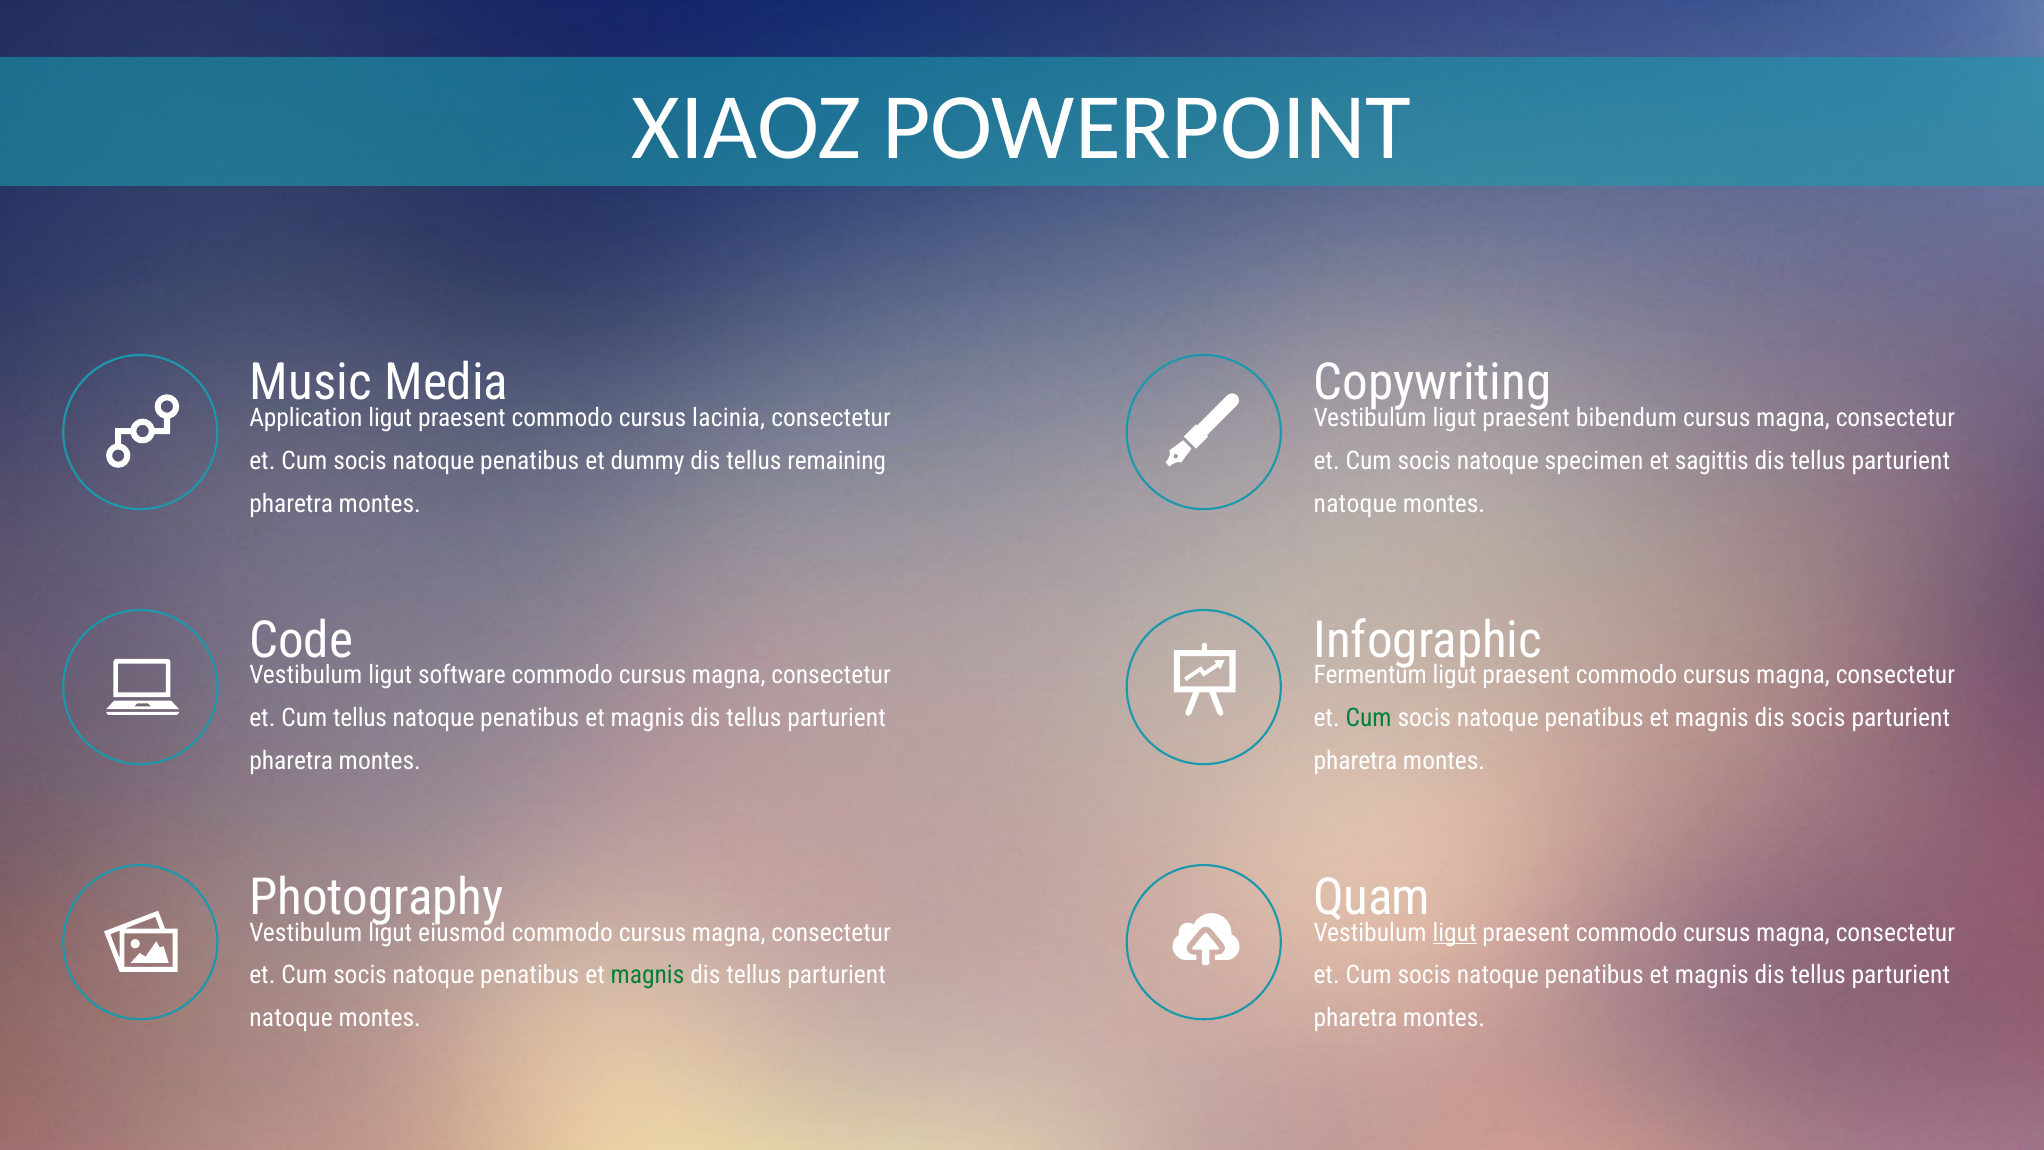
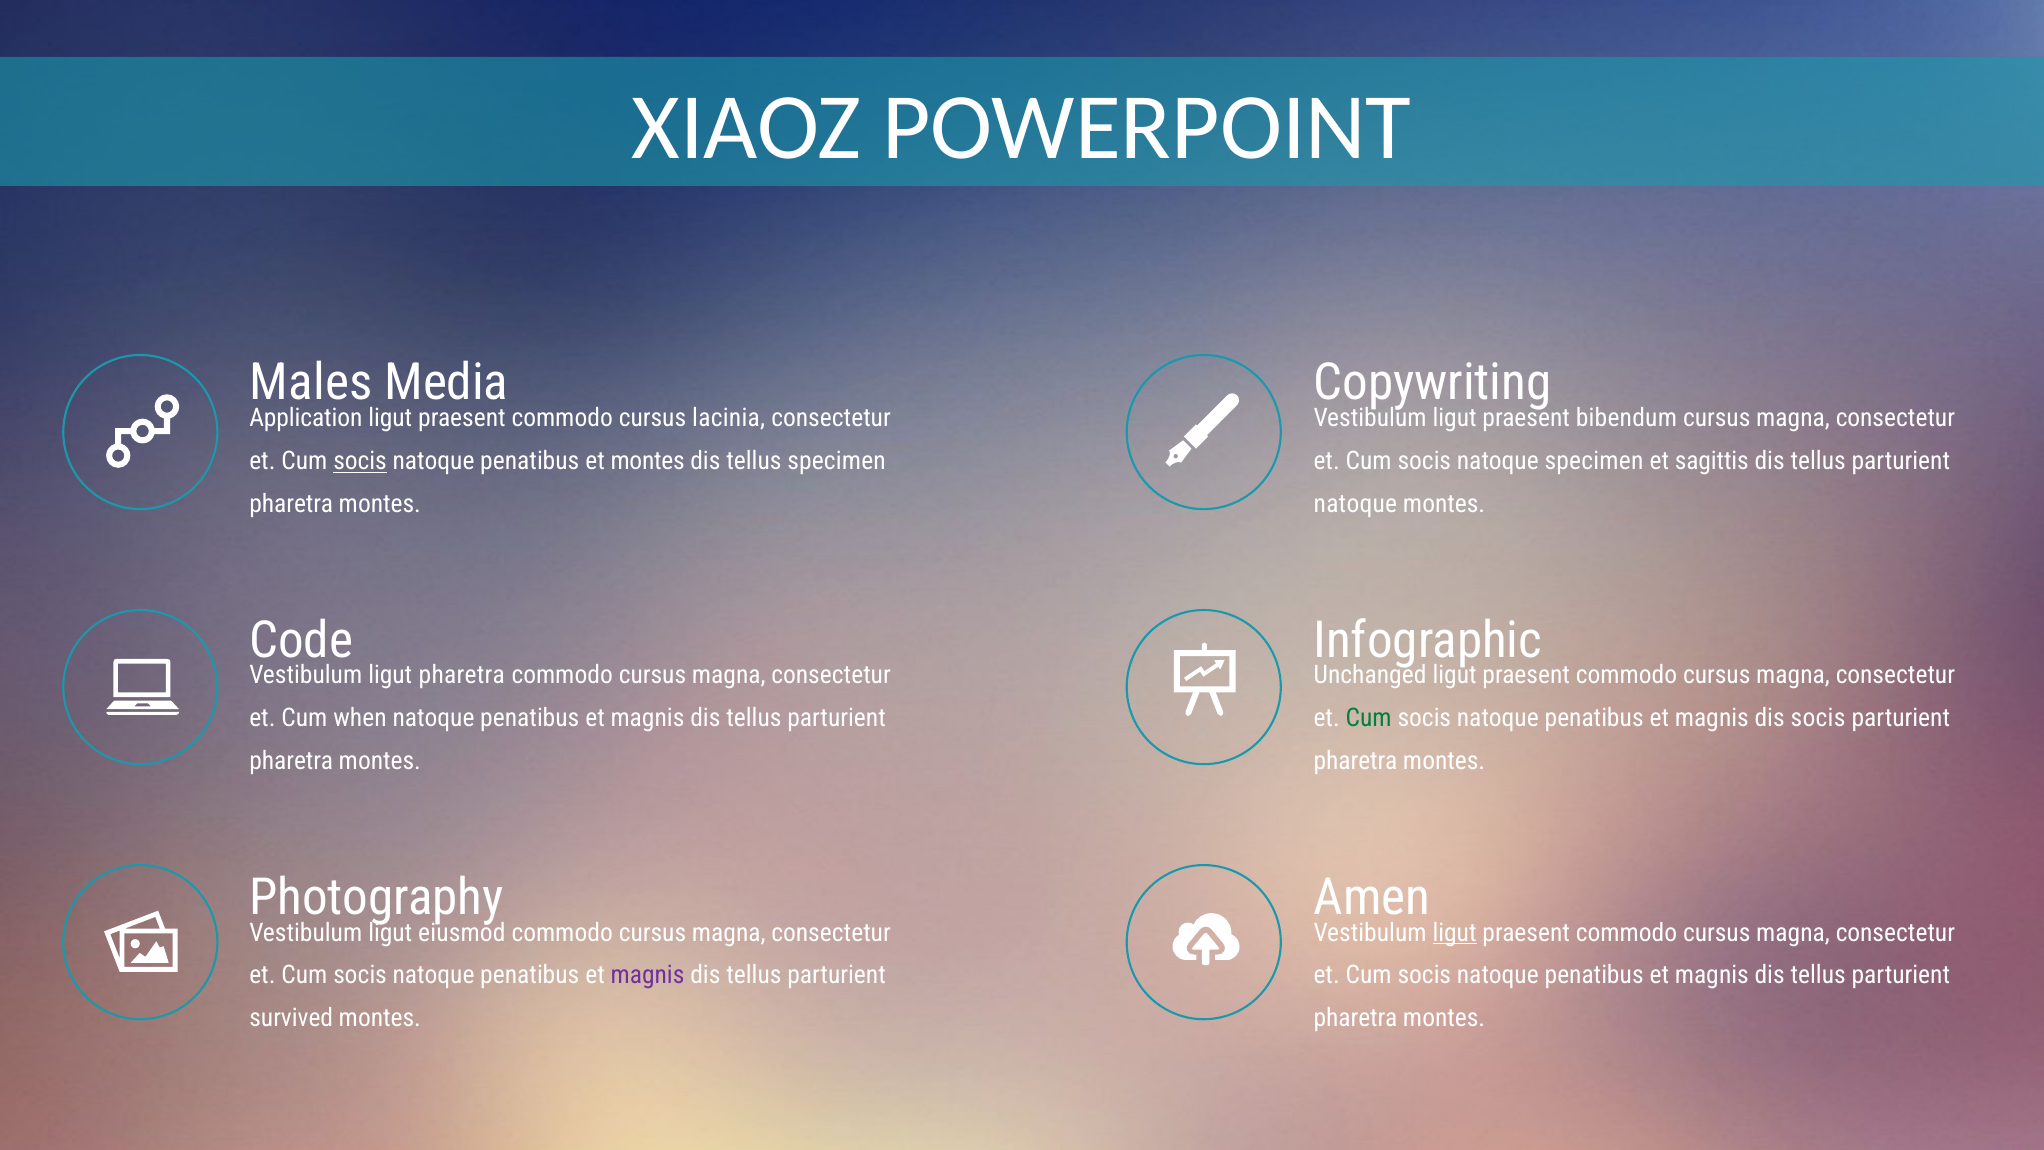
Music: Music -> Males (311, 383)
socis underline: none -> present (360, 461)
et dummy: dummy -> montes (648, 461)
tellus remaining: remaining -> specimen (837, 461)
ligut software: software -> pharetra (462, 675)
Fermentum: Fermentum -> Unchanged (1370, 675)
Cum tellus: tellus -> when (360, 718)
Quam: Quam -> Amen (1372, 897)
magnis colour: green -> purple (648, 975)
natoque: natoque -> survived (291, 1018)
